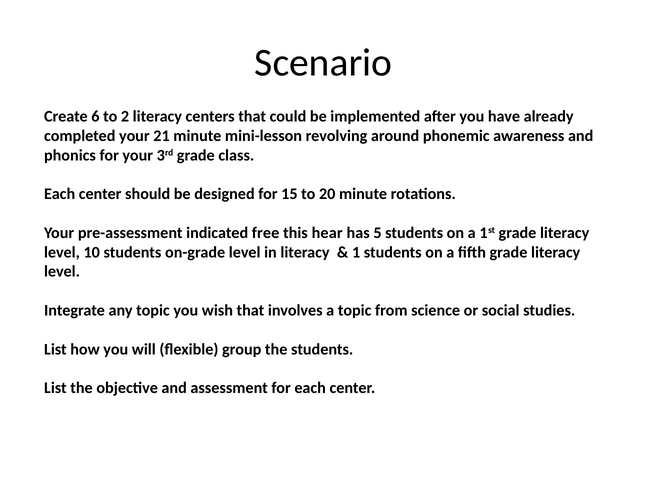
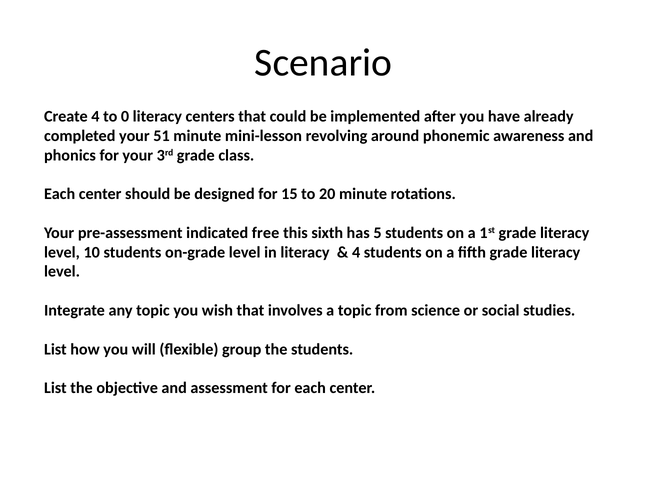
Create 6: 6 -> 4 (95, 116)
2: 2 -> 0 (125, 116)
21: 21 -> 51 (162, 136)
hear: hear -> sixth (327, 233)
1: 1 -> 4 (356, 252)
